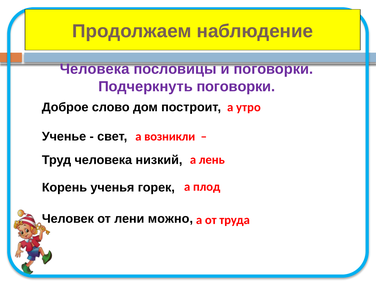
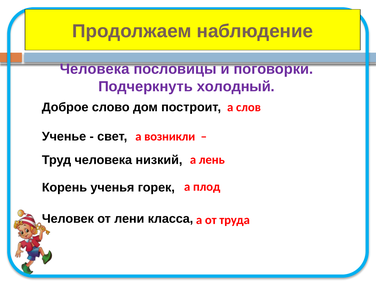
Подчеркнуть поговорки: поговорки -> холодный (236, 87)
утро: утро -> слов (248, 107)
можно: можно -> класса (170, 219)
